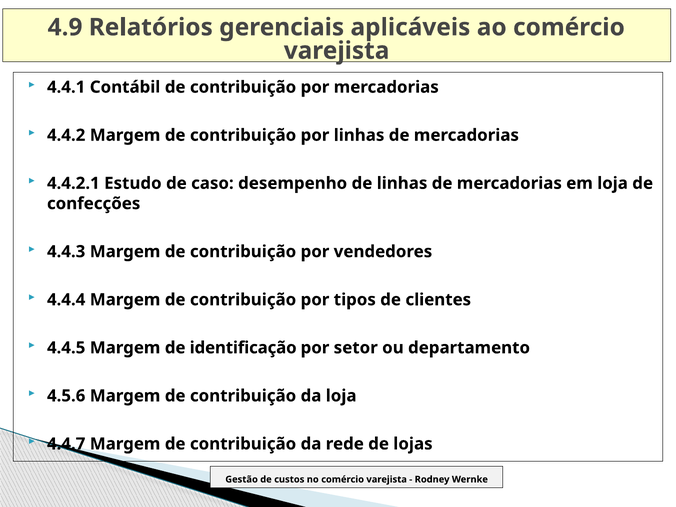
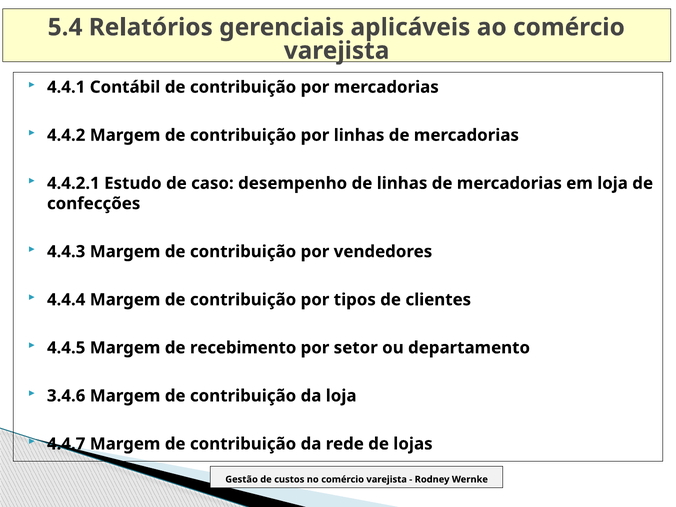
4.9: 4.9 -> 5.4 (65, 27)
identificação: identificação -> recebimento (243, 348)
4.5.6: 4.5.6 -> 3.4.6 (66, 396)
